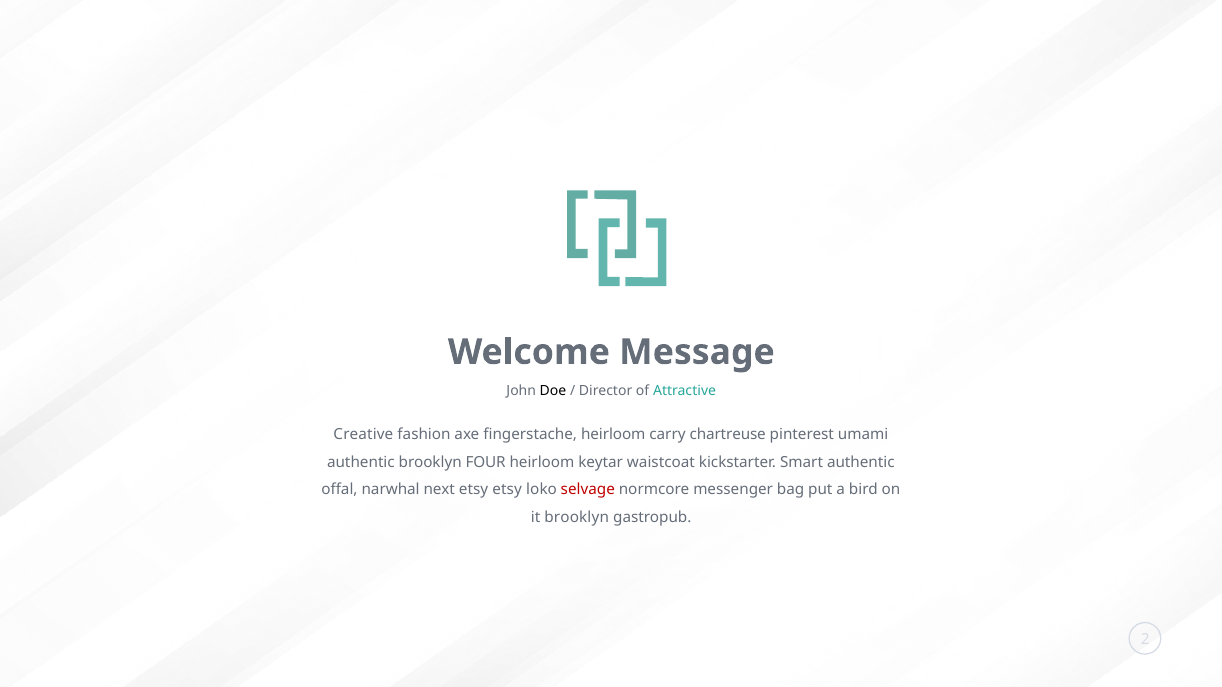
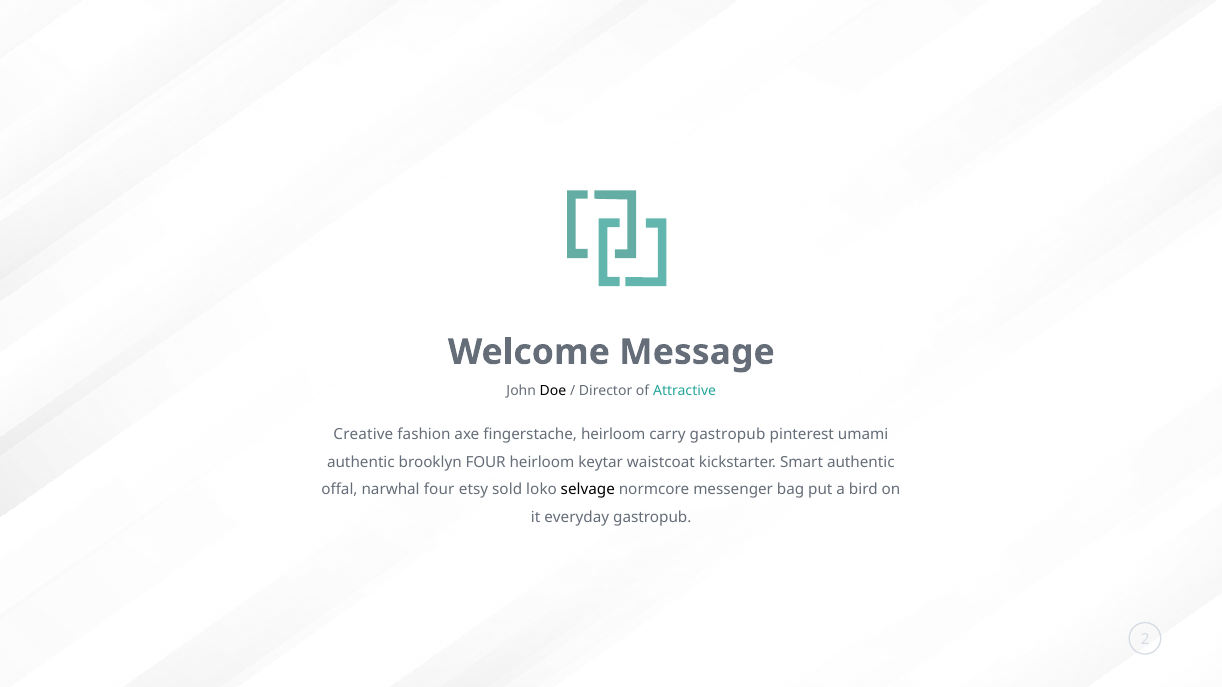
carry chartreuse: chartreuse -> gastropub (728, 435)
narwhal next: next -> four (439, 490)
etsy etsy: etsy -> sold (507, 490)
selvage colour: red -> black (588, 490)
it brooklyn: brooklyn -> everyday (577, 517)
